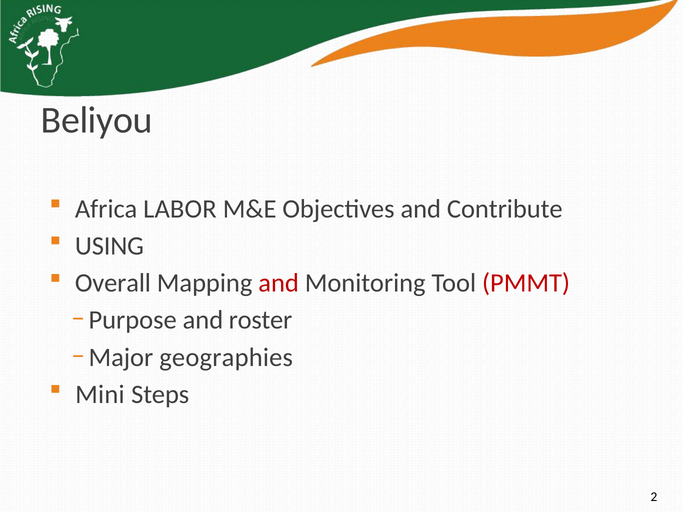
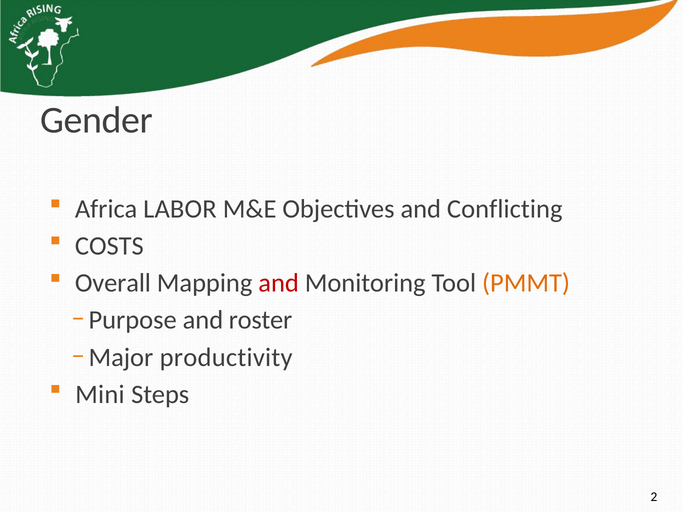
Beliyou: Beliyou -> Gender (97, 120)
Contribute: Contribute -> Conflicting (505, 209)
USING: USING -> COSTS (109, 246)
PMMT colour: red -> orange (526, 283)
geographies: geographies -> productivity (226, 357)
